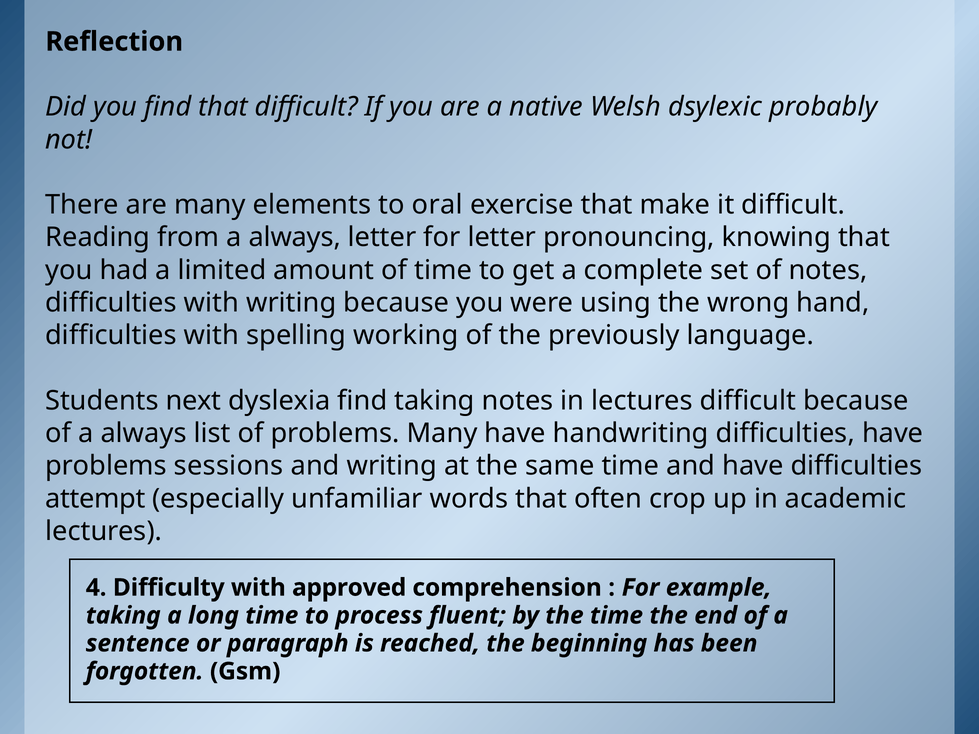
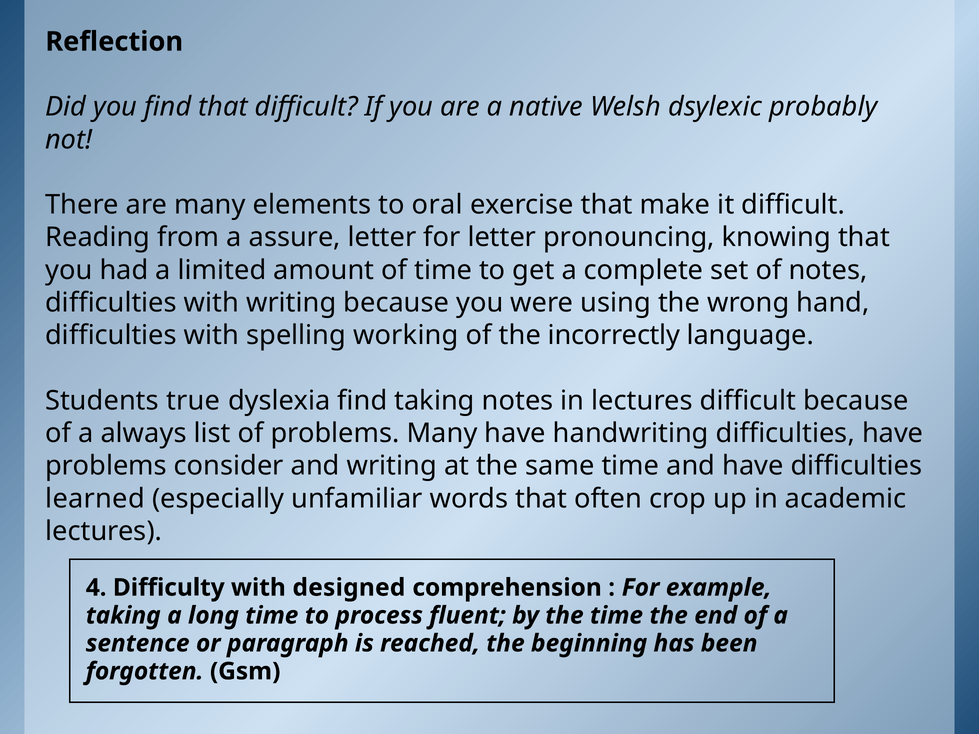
from a always: always -> assure (295, 238)
previously: previously -> incorrectly (614, 335)
next: next -> true (193, 401)
sessions: sessions -> consider (229, 466)
attempt: attempt -> learned (95, 499)
approved: approved -> designed (349, 588)
